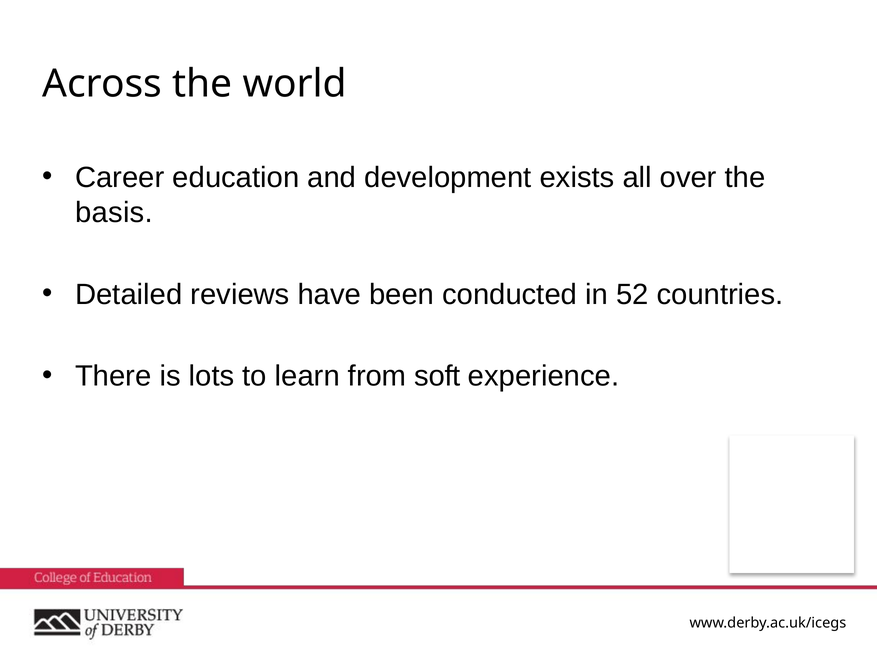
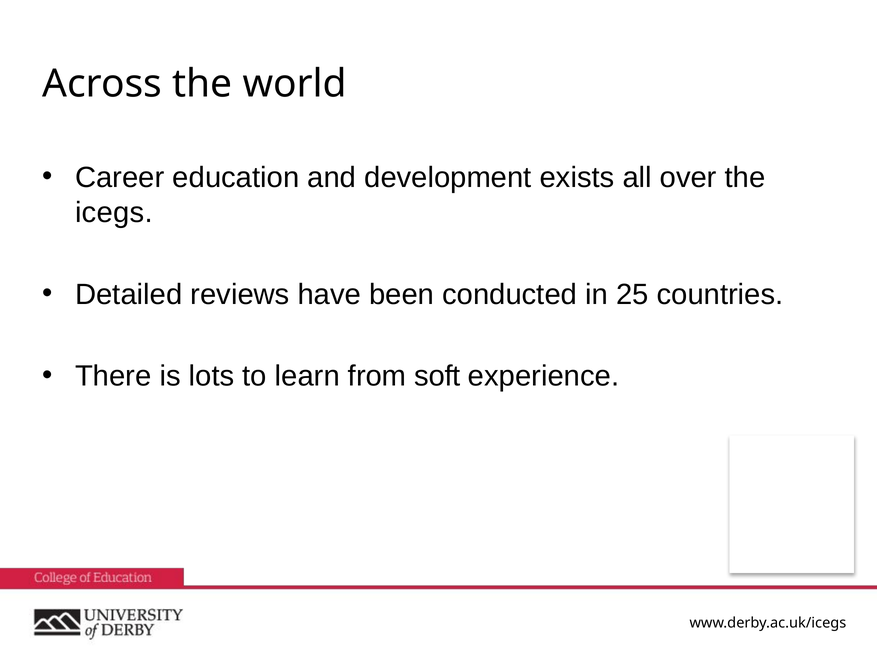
basis: basis -> icegs (114, 212)
52: 52 -> 25 (632, 294)
